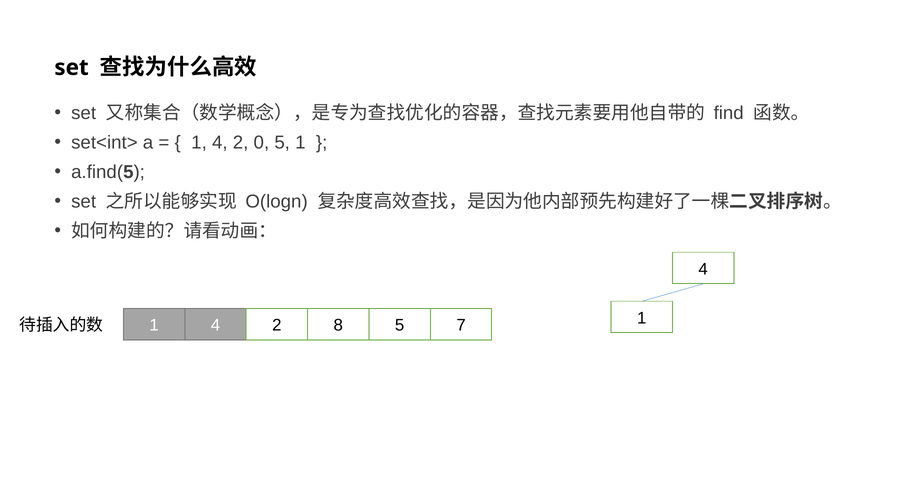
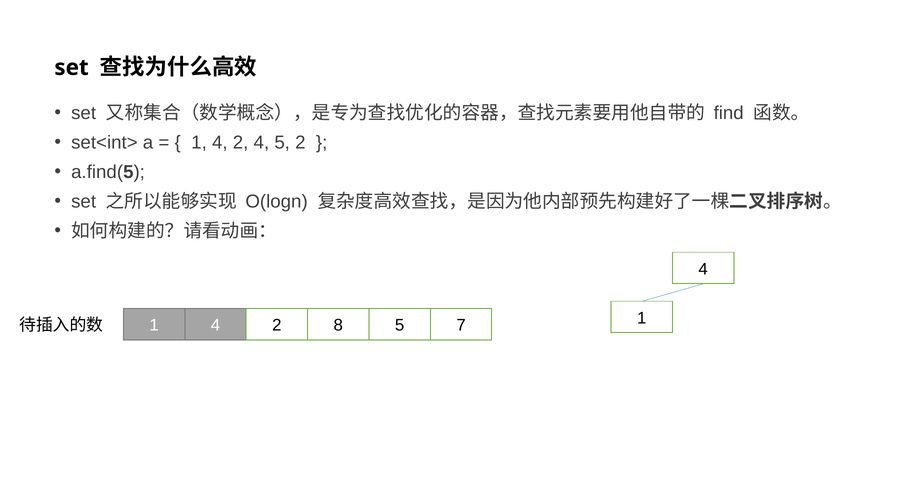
2 0: 0 -> 4 (261, 143)
5 1: 1 -> 2 (300, 143)
